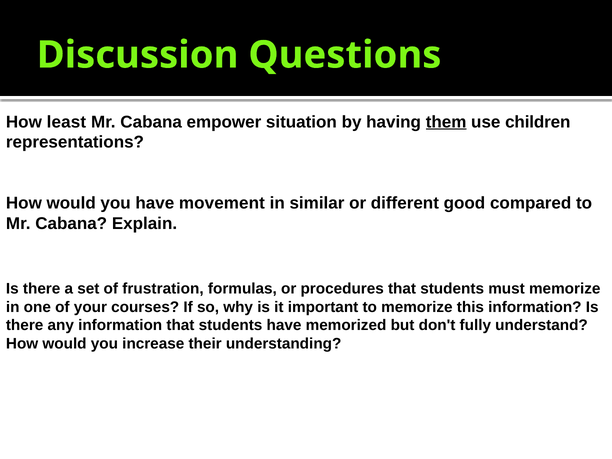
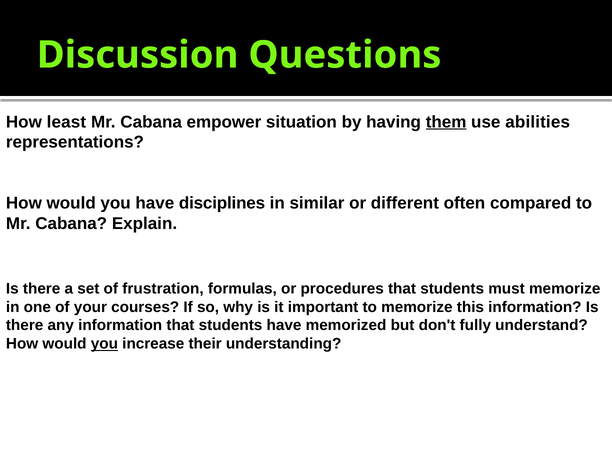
children: children -> abilities (538, 122)
movement: movement -> disciplines (222, 203)
good: good -> often (464, 203)
you underline: none -> present (104, 344)
